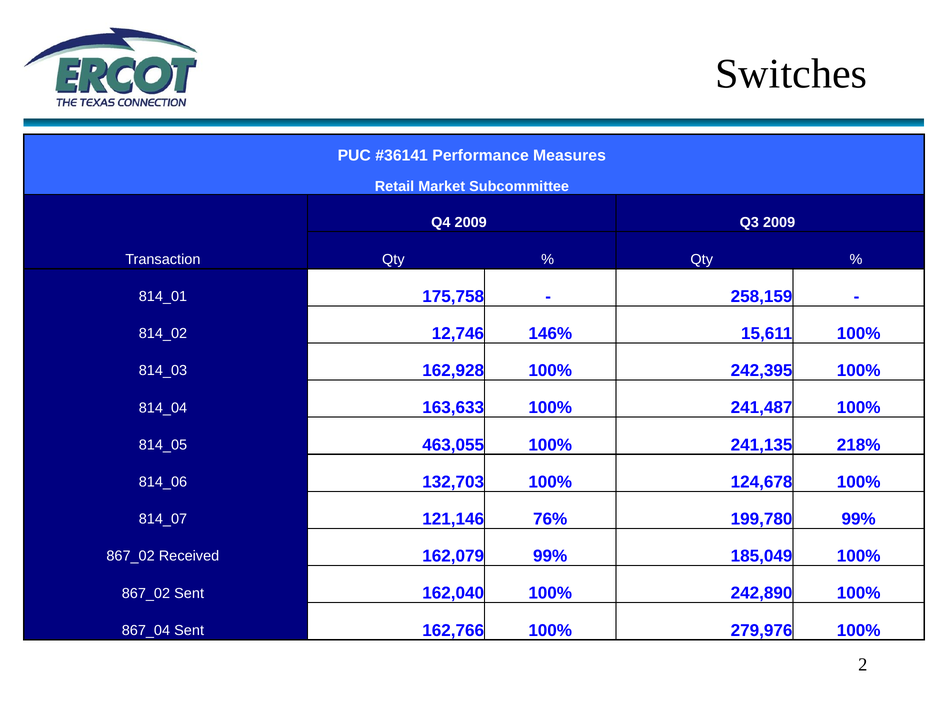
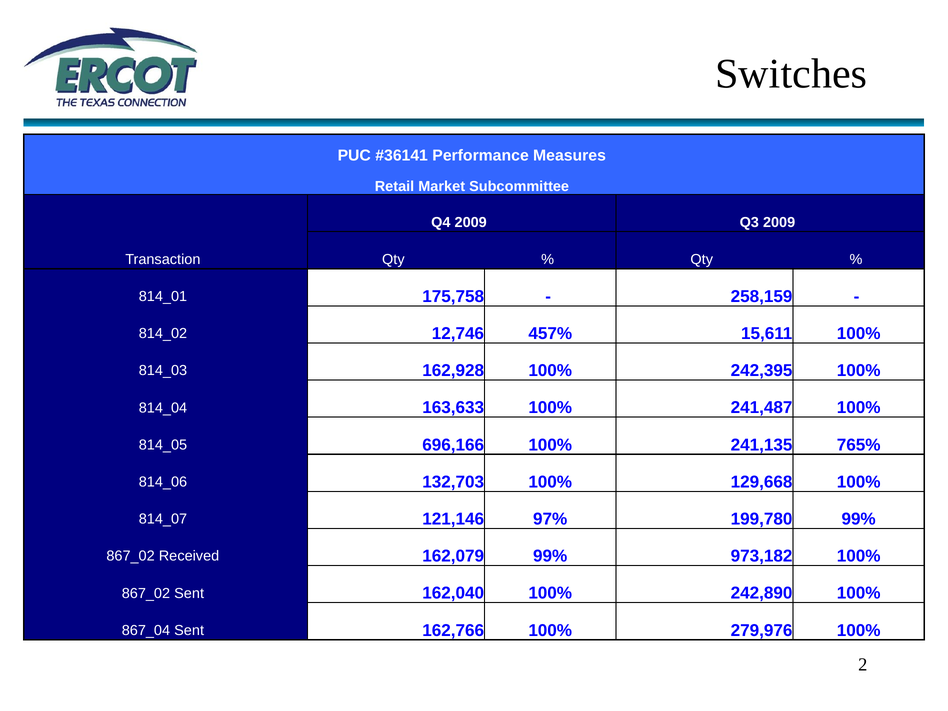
146%: 146% -> 457% (550, 334)
463,055: 463,055 -> 696,166 (453, 445)
218%: 218% -> 765% (859, 445)
124,678: 124,678 -> 129,668 (762, 482)
76%: 76% -> 97% (550, 519)
185,049: 185,049 -> 973,182 (762, 556)
